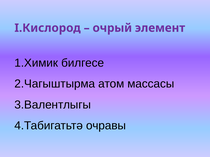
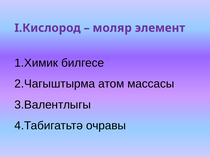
очрый: очрый -> моляр (112, 28)
